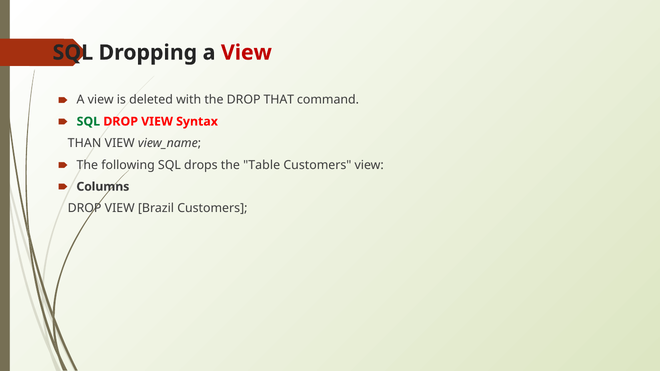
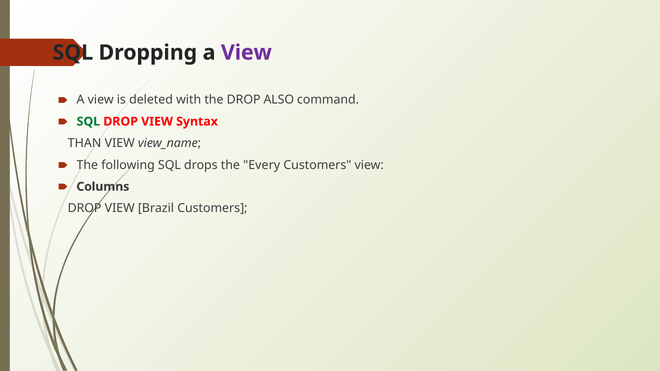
View colour: red -> purple (246, 53)
THAT: THAT -> ALSO (279, 100)
Table: Table -> Every (262, 165)
